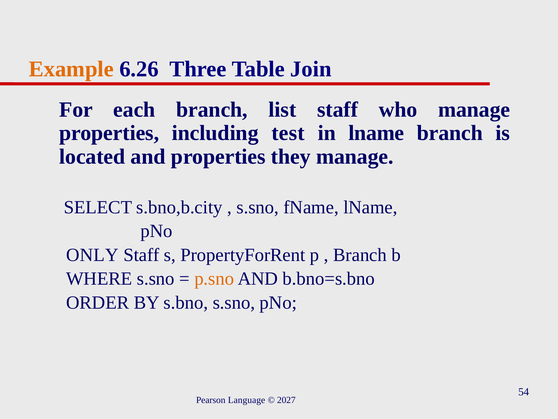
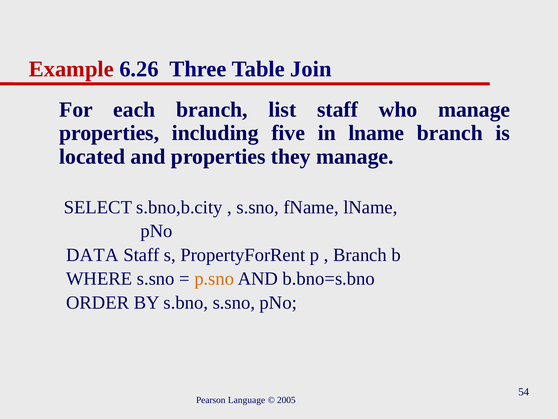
Example colour: orange -> red (71, 69)
test: test -> five (288, 133)
ONLY: ONLY -> DATA (92, 255)
2027: 2027 -> 2005 (286, 400)
